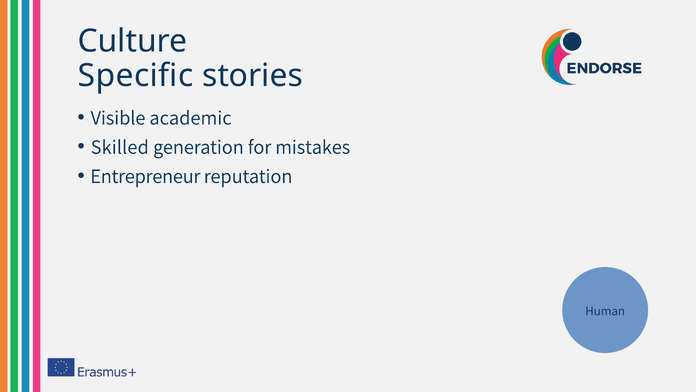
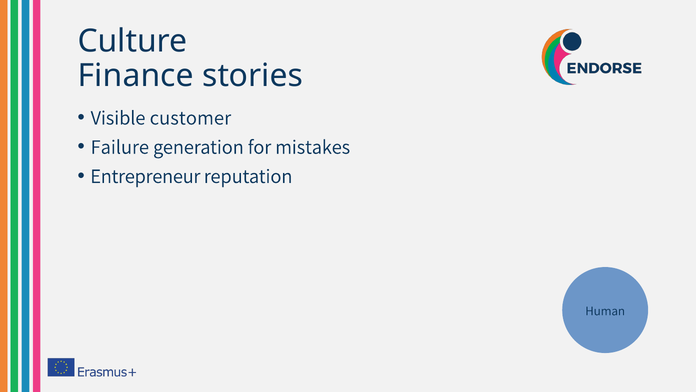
Specific: Specific -> Finance (136, 76)
academic: academic -> customer (190, 118)
Skilled: Skilled -> Failure (120, 147)
